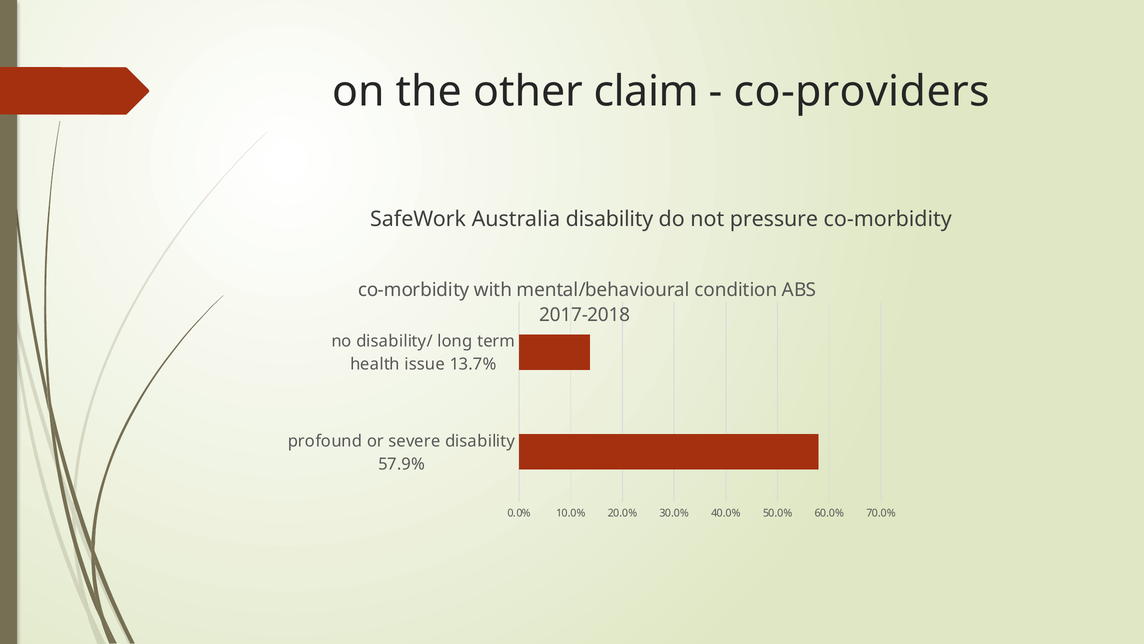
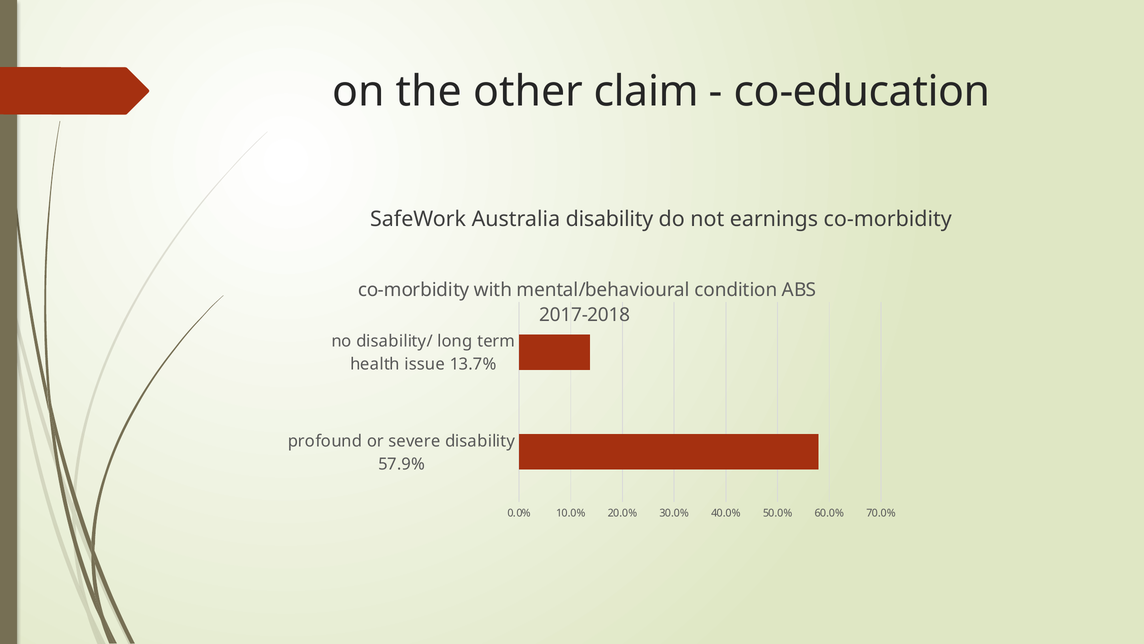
co-providers: co-providers -> co-education (862, 92)
pressure: pressure -> earnings (774, 219)
